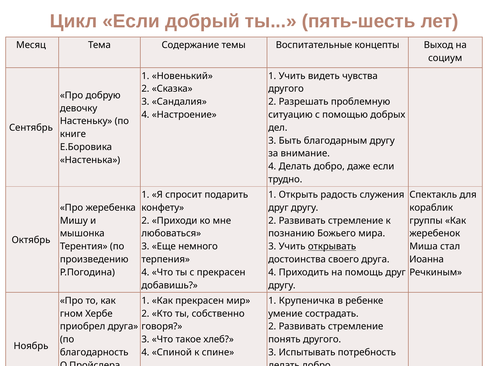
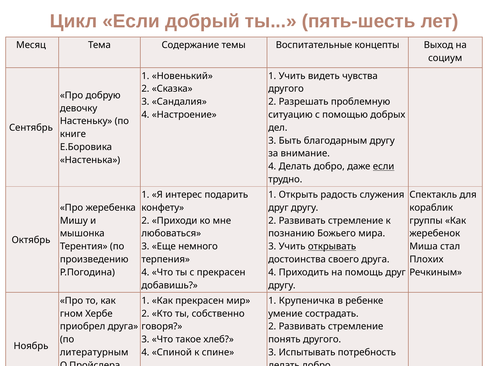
если underline: none -> present (384, 166)
спросит: спросит -> интерес (184, 195)
Иоанна: Иоанна -> Плохих (426, 259)
благодарность: благодарность -> литературным (94, 352)
